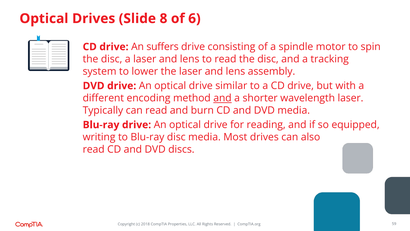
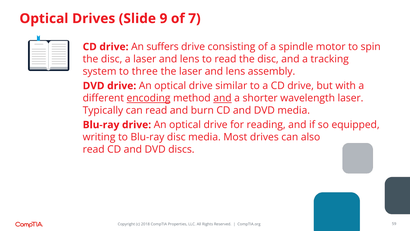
8: 8 -> 9 (163, 19)
6: 6 -> 7 (194, 19)
lower: lower -> three (145, 71)
encoding underline: none -> present (149, 98)
